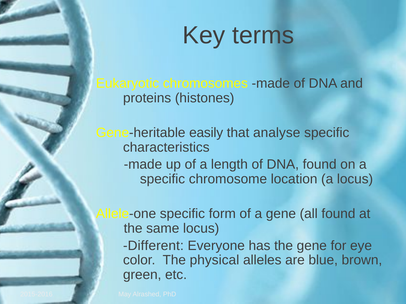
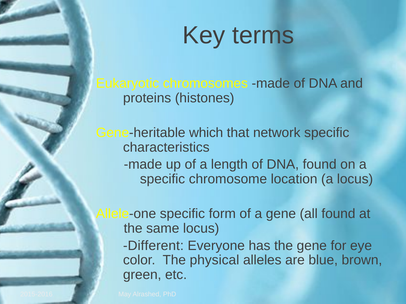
easily: easily -> which (206, 133)
analyse: analyse -> network (277, 133)
